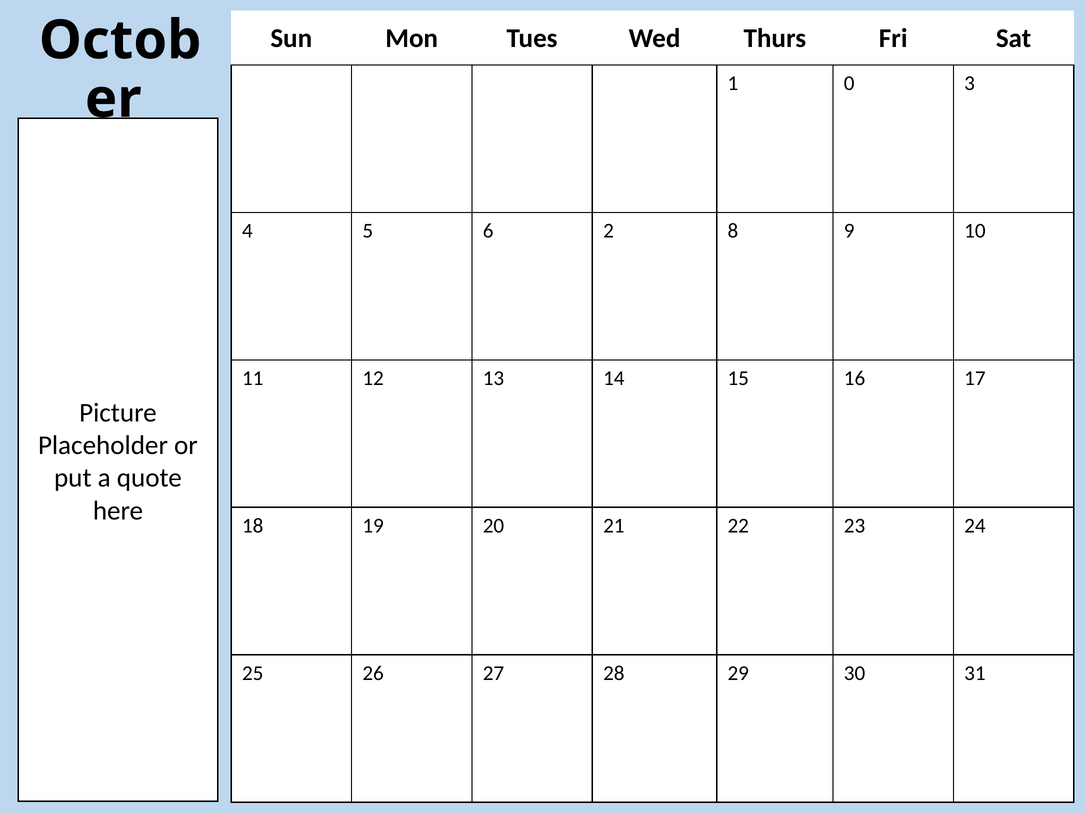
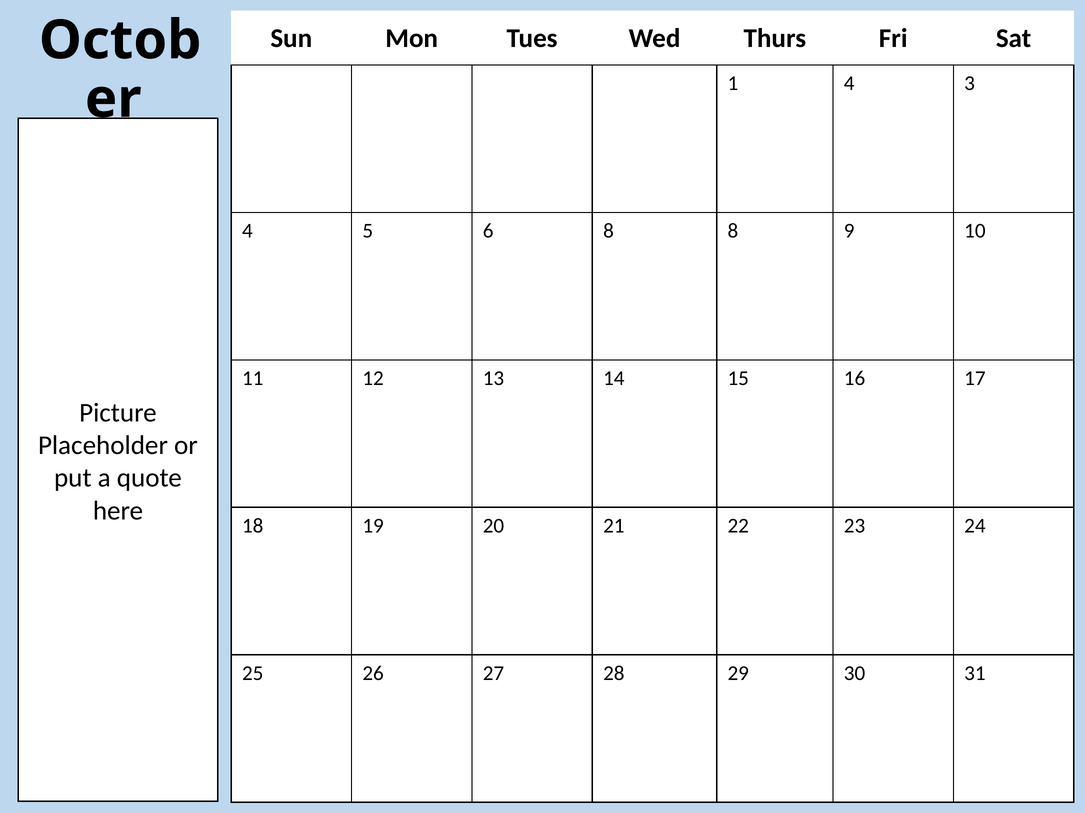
1 0: 0 -> 4 (849, 84)
6 2: 2 -> 8 (608, 231)
